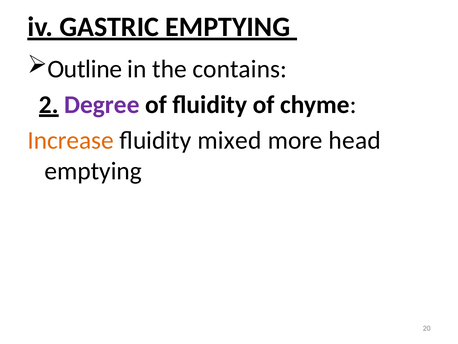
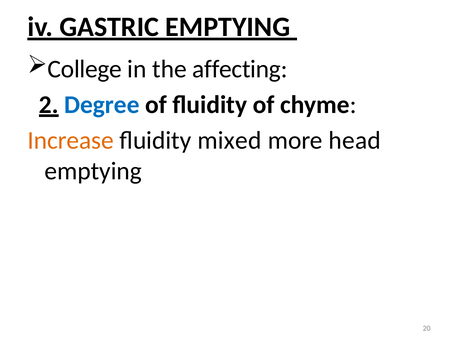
Outline: Outline -> College (85, 69)
contains: contains -> affecting (240, 69)
Degree colour: purple -> blue (102, 105)
